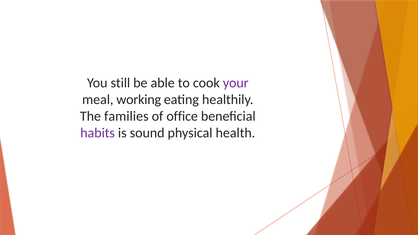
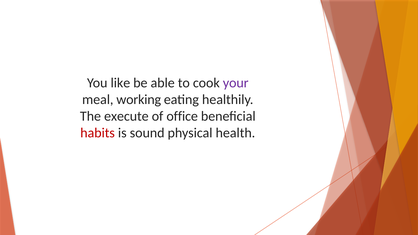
still: still -> like (120, 83)
families: families -> execute (126, 116)
habits colour: purple -> red (98, 133)
